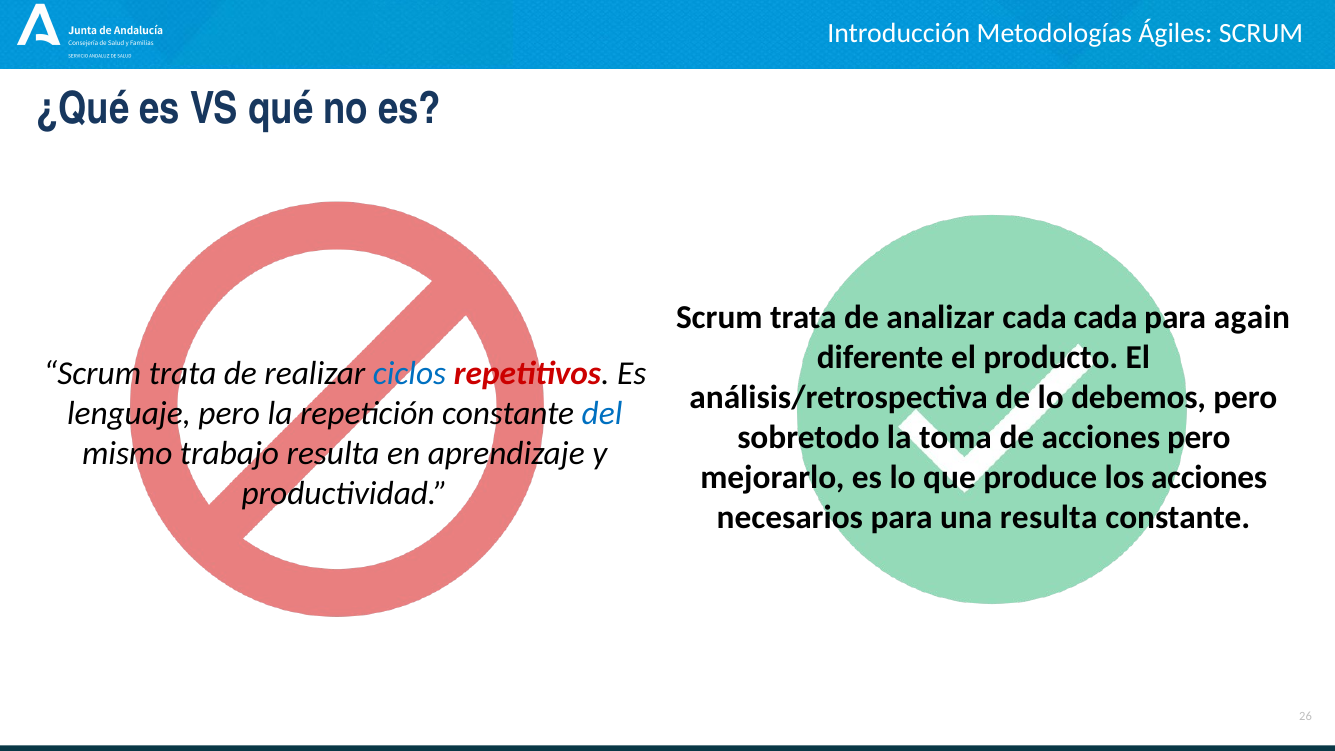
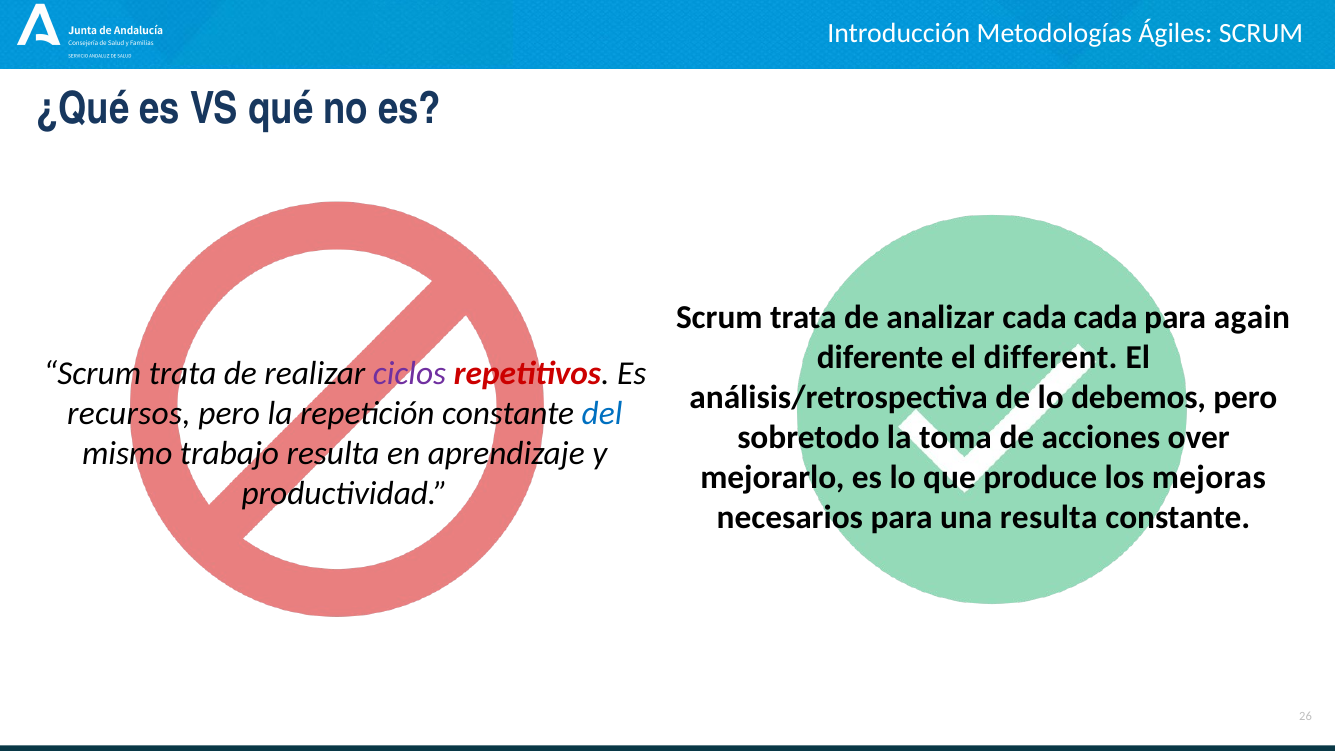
producto: producto -> different (1051, 358)
ciclos colour: blue -> purple (410, 373)
lenguaje: lenguaje -> recursos (129, 413)
acciones pero: pero -> over (1199, 438)
los acciones: acciones -> mejoras (1209, 478)
